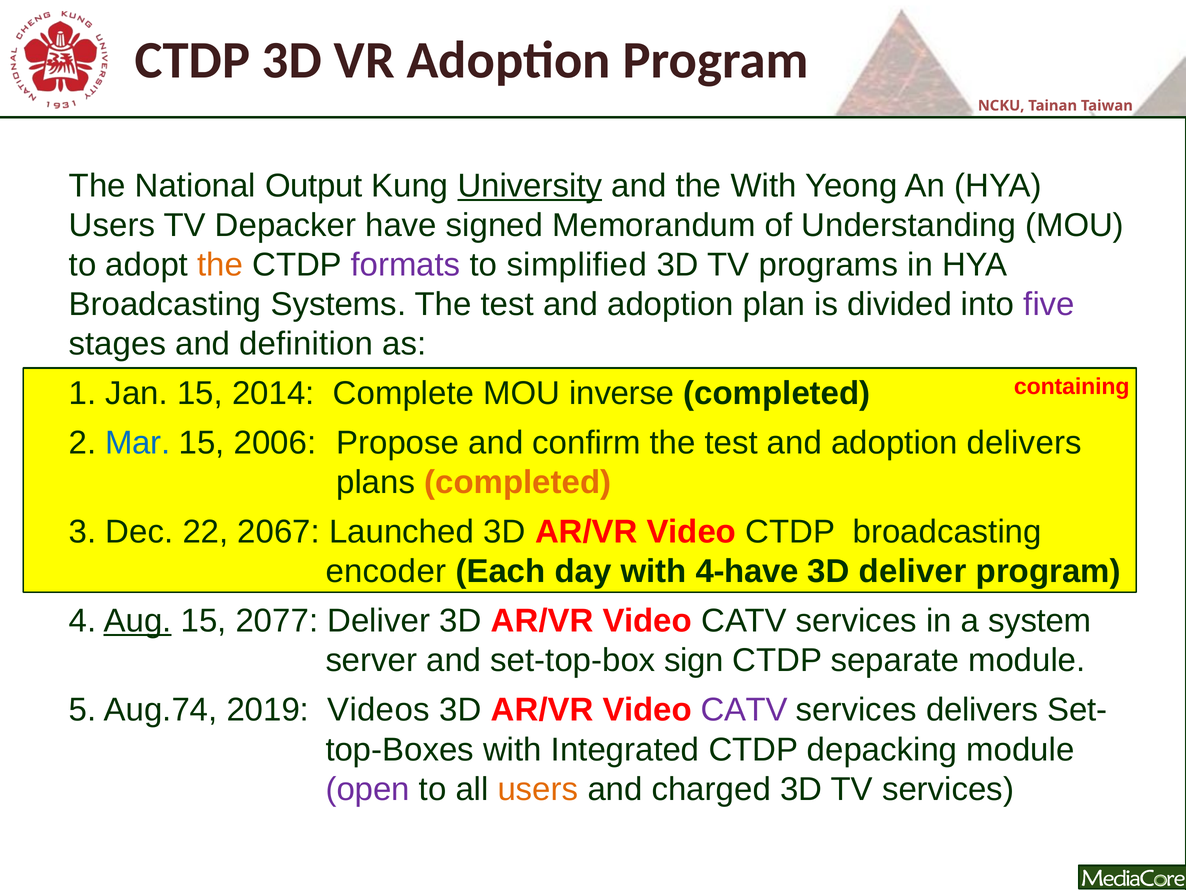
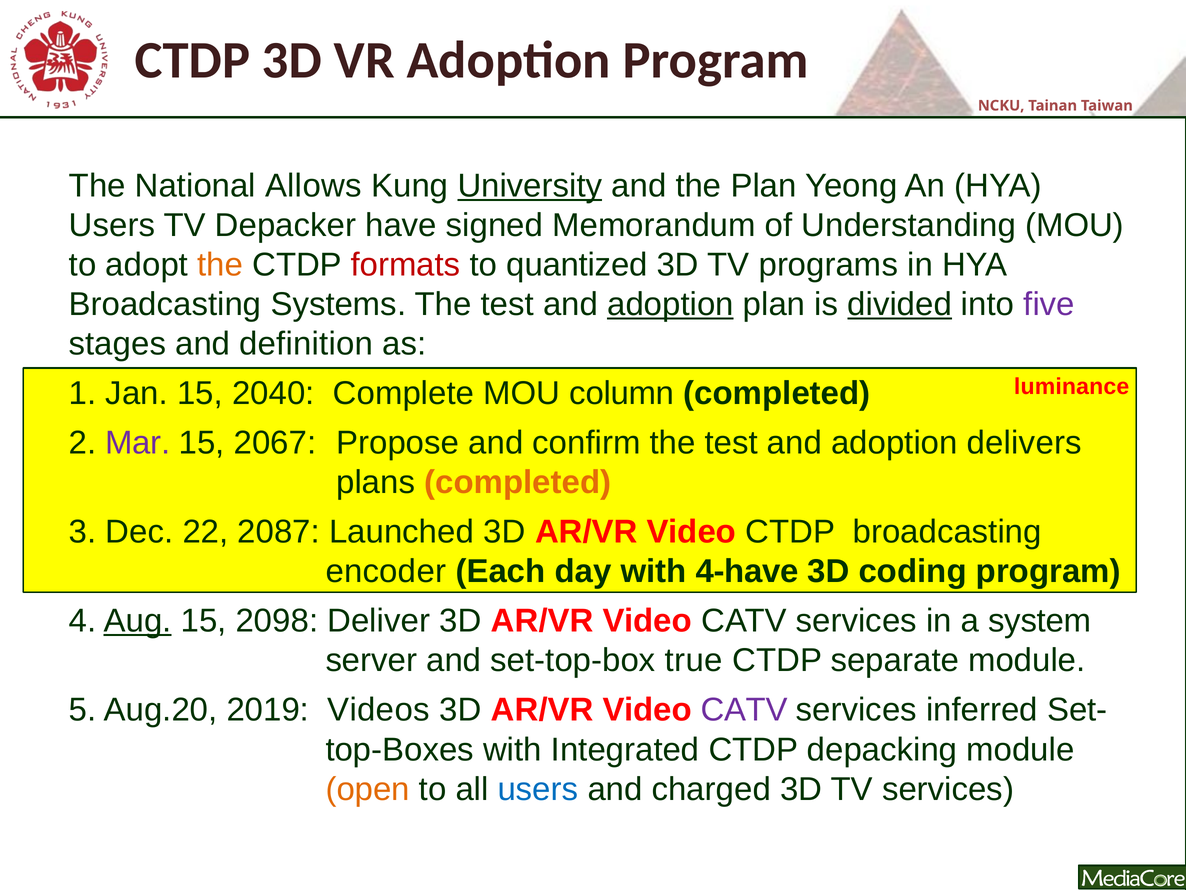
Output: Output -> Allows (313, 186)
the With: With -> Plan (764, 186)
formats colour: purple -> red (405, 265)
simplified: simplified -> quantized (577, 265)
adoption underline: none -> present (670, 304)
divided underline: none -> present (900, 304)
containing: containing -> luminance (1072, 387)
2014: 2014 -> 2040 (273, 393)
inverse: inverse -> column (622, 393)
Mar colour: blue -> purple (138, 443)
2006: 2006 -> 2067 (275, 443)
2067: 2067 -> 2087 (279, 532)
3D deliver: deliver -> coding (913, 571)
2077: 2077 -> 2098 (277, 621)
sign: sign -> true (694, 660)
Aug.74: Aug.74 -> Aug.20 (161, 710)
services delivers: delivers -> inferred (982, 710)
open colour: purple -> orange (368, 789)
users colour: orange -> blue (538, 789)
